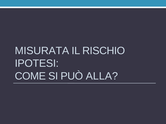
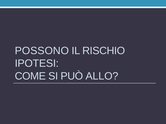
MISURATA: MISURATA -> POSSONO (42, 51)
ALLA: ALLA -> ALLO (102, 76)
